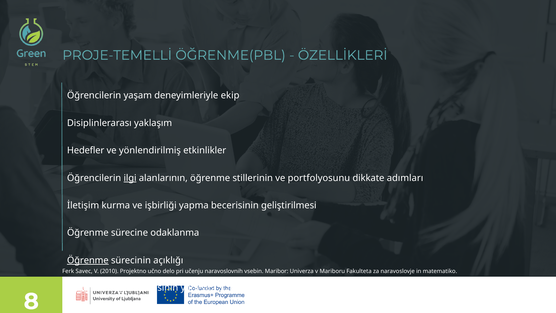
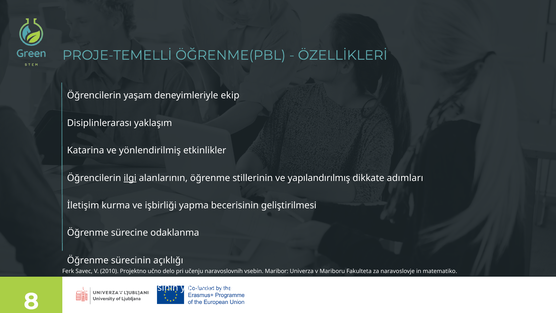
Hedefler: Hedefler -> Katarina (86, 150)
portfolyosunu: portfolyosunu -> yapılandırılmış (319, 178)
Öğrenme underline: present -> none (88, 260)
